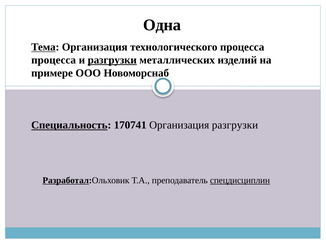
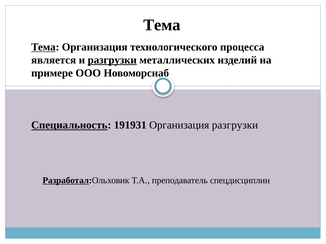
Одна: Одна -> Тема (162, 25)
процесса: процесса -> является (54, 60)
170741: 170741 -> 191931 (130, 125)
спецдисциплин underline: present -> none (240, 181)
